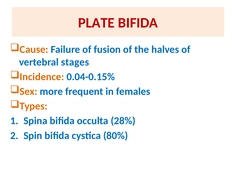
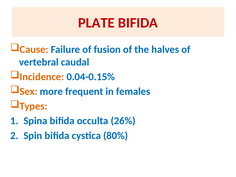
stages: stages -> caudal (75, 62)
28%: 28% -> 26% (123, 121)
